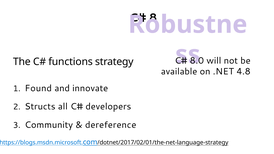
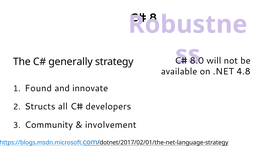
functions: functions -> generally (71, 62)
dereference: dereference -> involvement (111, 125)
